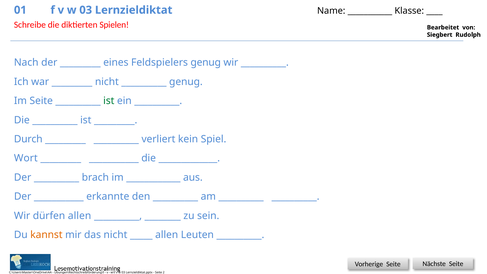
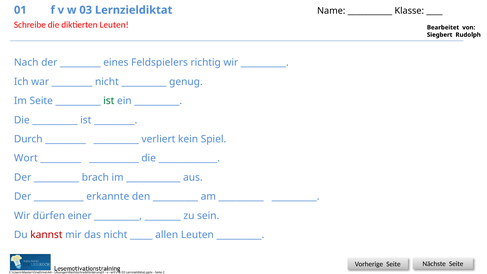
diktierten Spielen: Spielen -> Leuten (114, 25)
Feldspielers genug: genug -> richtig (206, 63)
dürfen allen: allen -> einer (80, 216)
kannst colour: orange -> red (46, 235)
